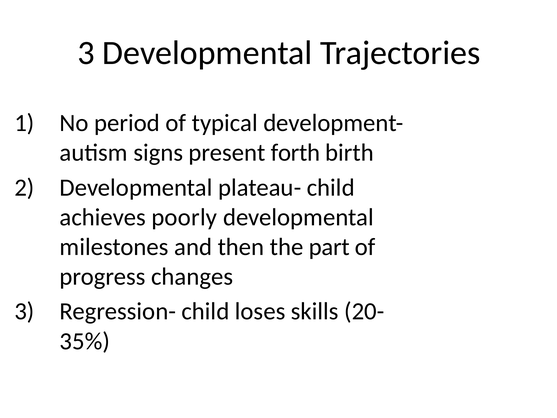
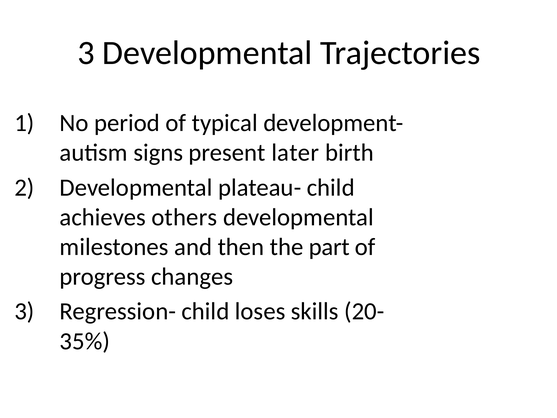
forth: forth -> later (295, 153)
poorly: poorly -> others (184, 217)
